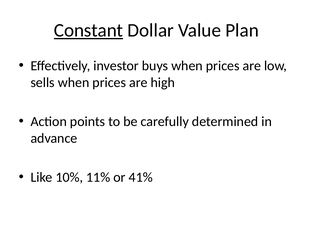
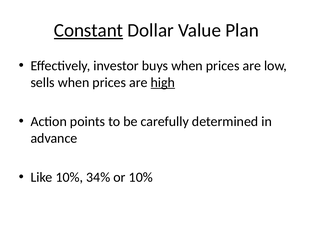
high underline: none -> present (163, 82)
11%: 11% -> 34% (98, 177)
or 41%: 41% -> 10% (141, 177)
